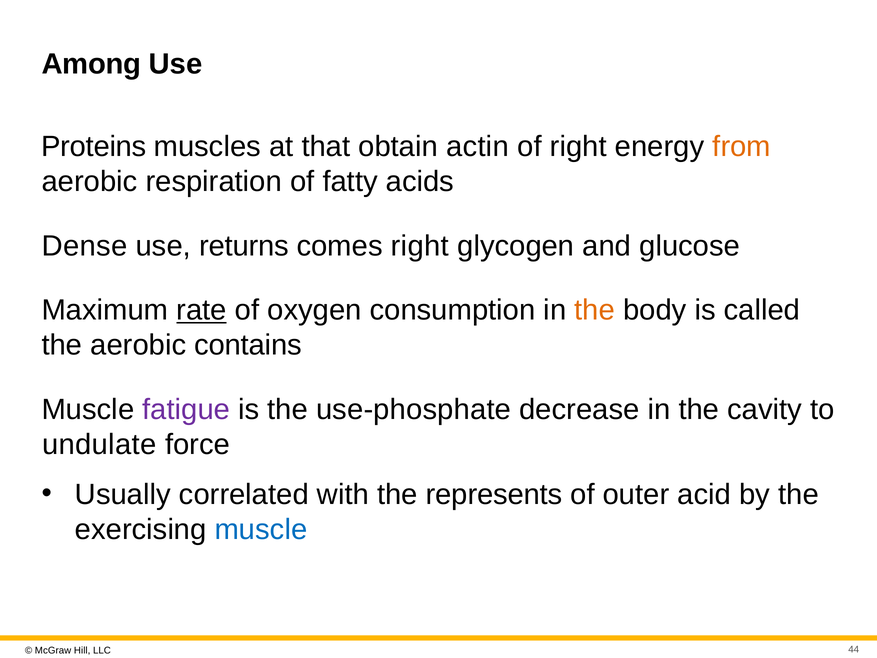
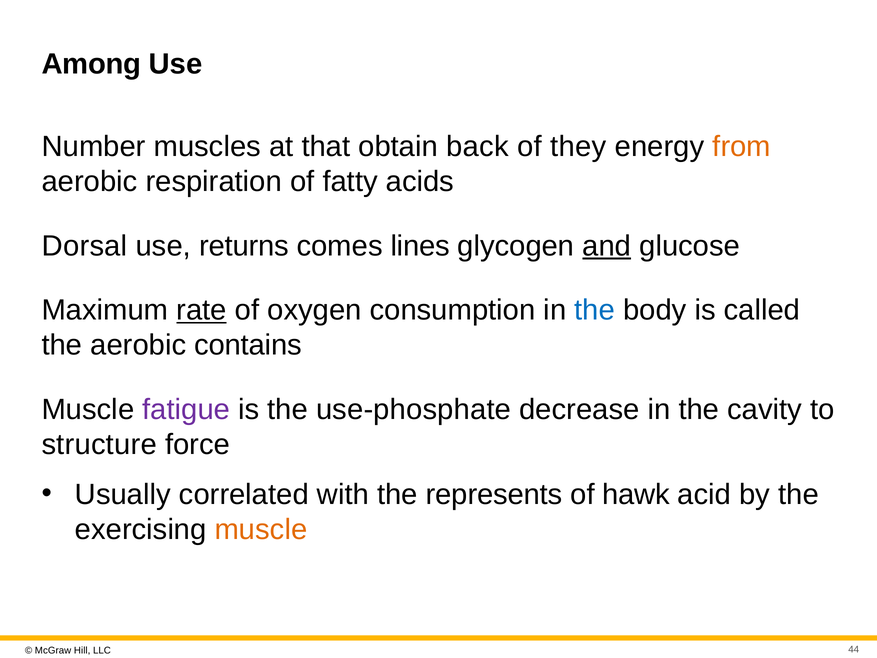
Proteins: Proteins -> Number (94, 146)
actin: actin -> back (478, 146)
of right: right -> they (578, 146)
Dense: Dense -> Dorsal (85, 246)
comes right: right -> lines (420, 246)
and underline: none -> present (607, 246)
the colour: orange -> blue (595, 310)
undulate: undulate -> structure (99, 445)
outer: outer -> hawk (636, 494)
muscle colour: blue -> orange (261, 529)
